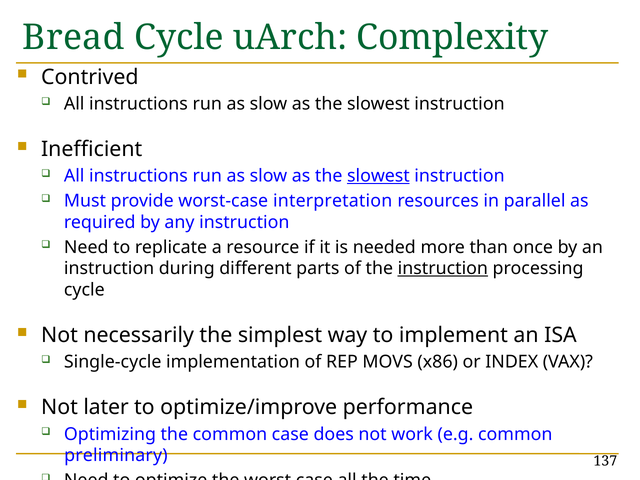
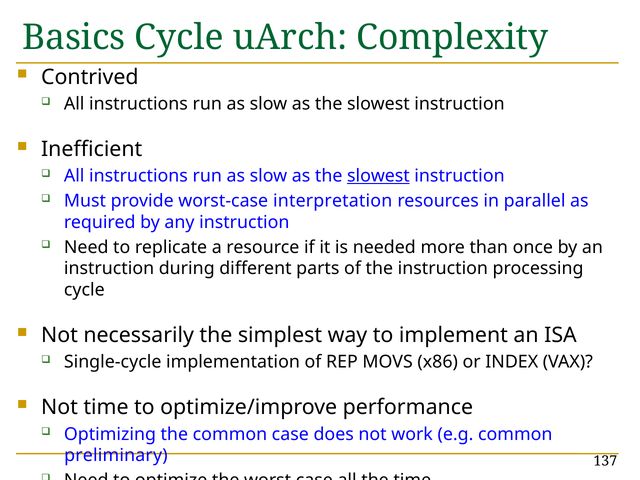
Bread: Bread -> Basics (74, 38)
instruction underline: present -> none (443, 268)
Not later: later -> time (106, 407)
